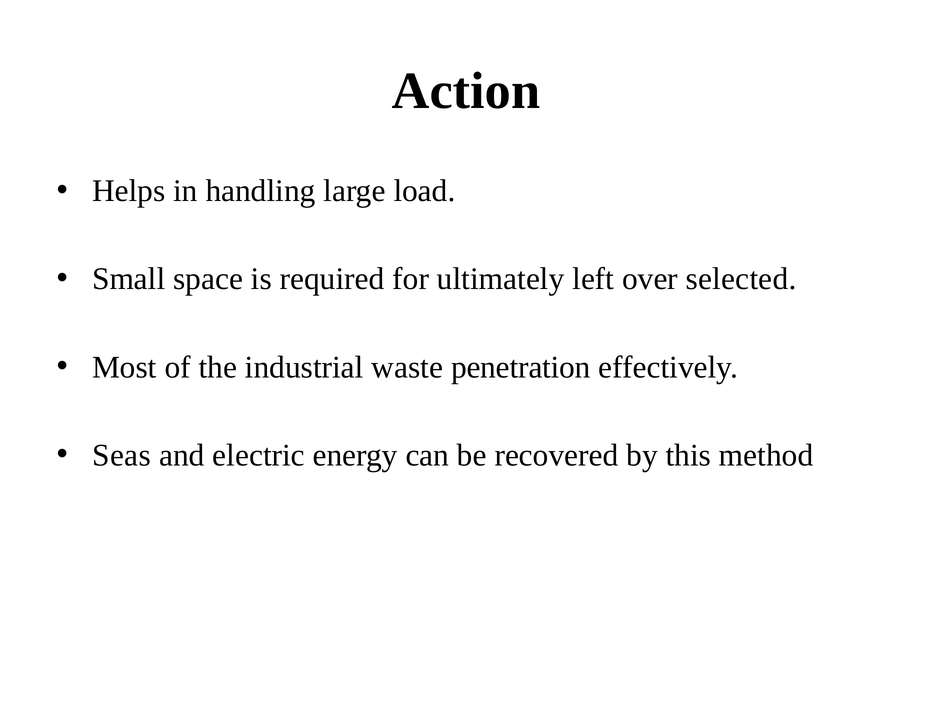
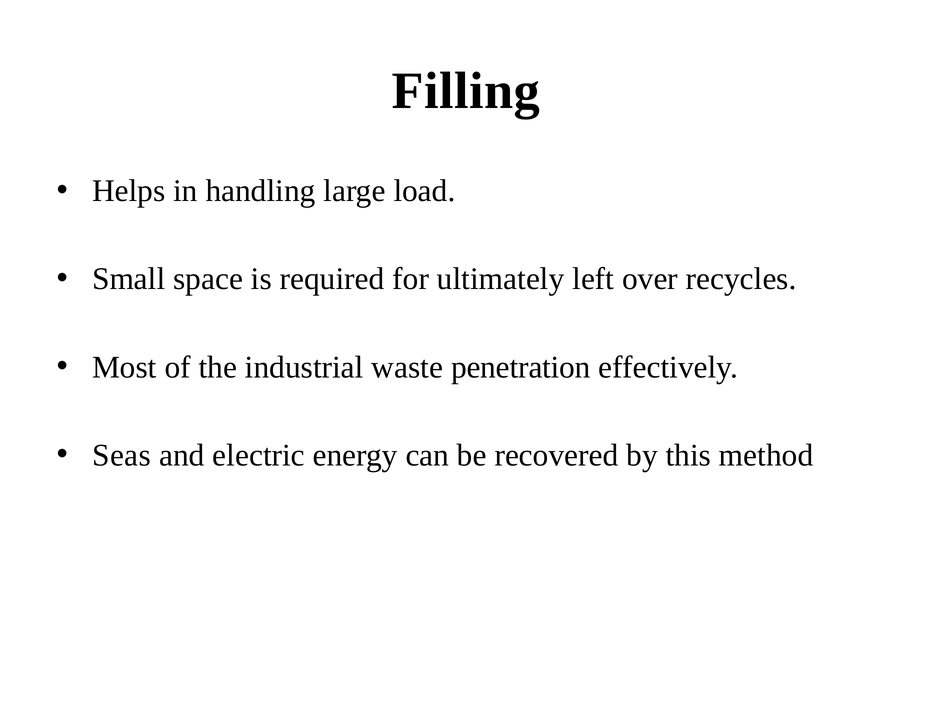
Action: Action -> Filling (466, 91)
selected: selected -> recycles (741, 279)
